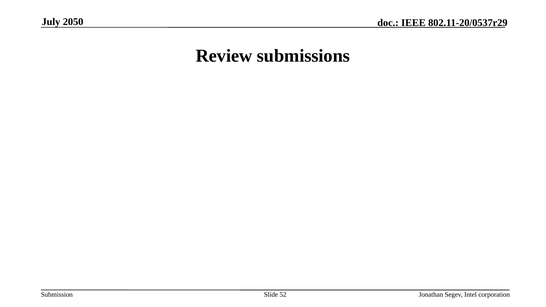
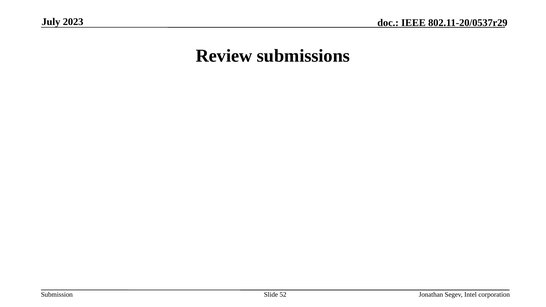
2050: 2050 -> 2023 (73, 22)
